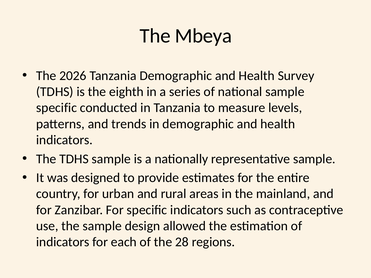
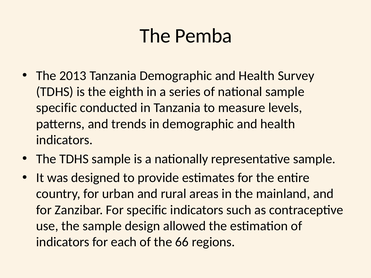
Mbeya: Mbeya -> Pemba (203, 36)
2026: 2026 -> 2013 (73, 76)
28: 28 -> 66 (182, 242)
